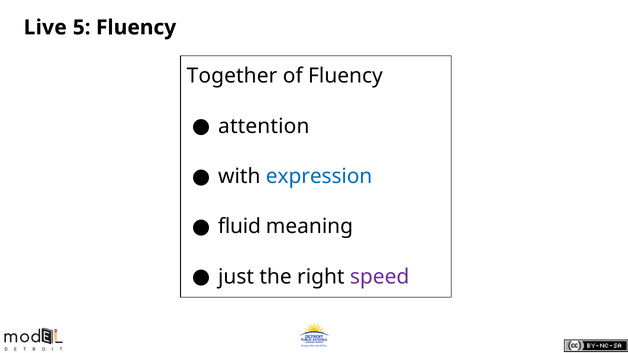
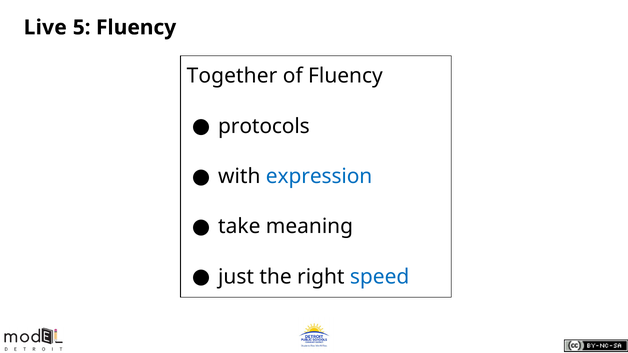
attention: attention -> protocols (264, 126)
fluid: fluid -> take (239, 227)
speed colour: purple -> blue (380, 277)
